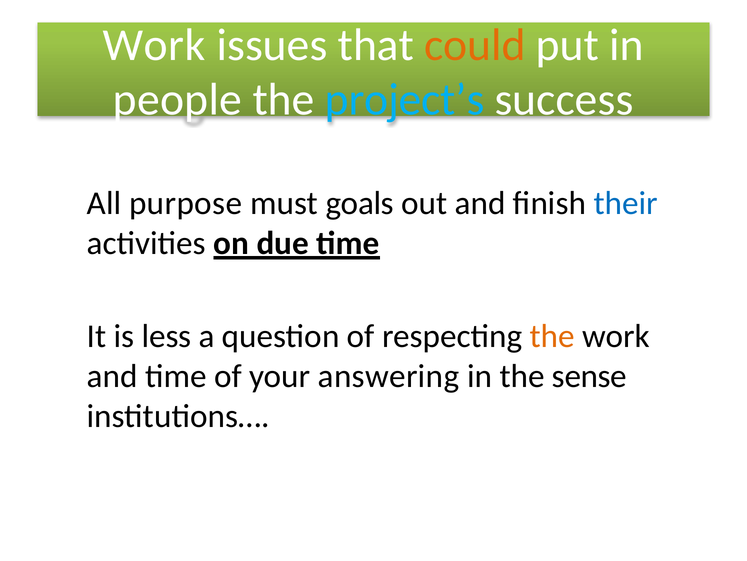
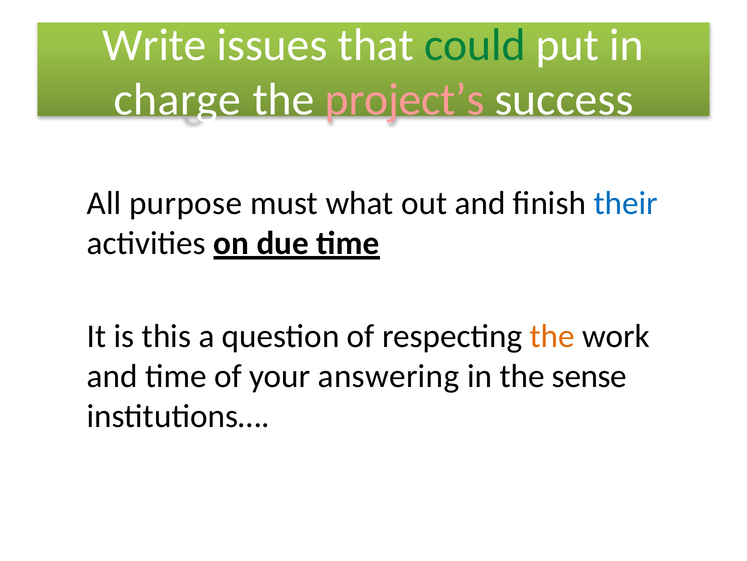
Work: Work -> Write (155, 45)
could colour: orange -> green (475, 45)
people: people -> charge (177, 100)
project’s colour: light blue -> pink (405, 100)
goals: goals -> what (360, 203)
less: less -> this (166, 336)
